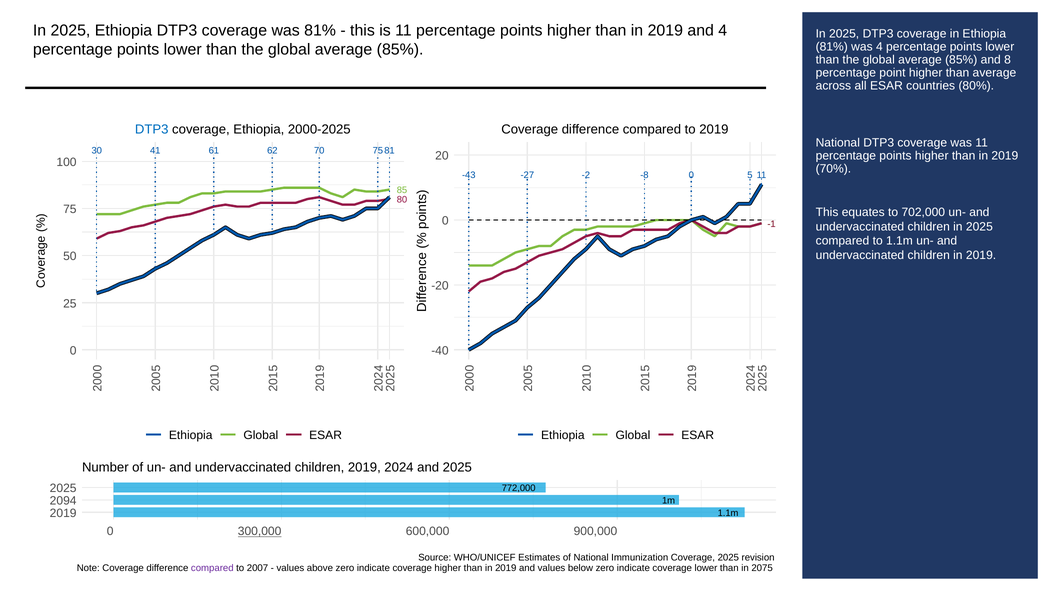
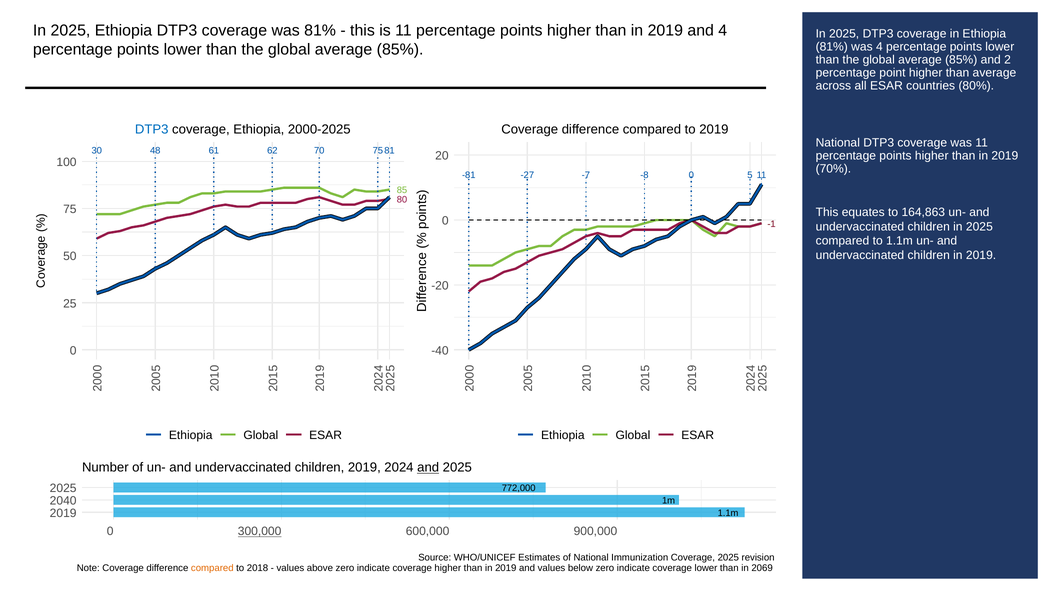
and 8: 8 -> 2 (1008, 60)
41: 41 -> 48 (155, 151)
-43: -43 -> -81 (469, 175)
-2: -2 -> -7 (586, 175)
702,000: 702,000 -> 164,863 (923, 212)
and underline: none -> present (428, 468)
2094: 2094 -> 2040 (63, 501)
compared colour: purple -> orange (212, 568)
2007: 2007 -> 2018 (257, 568)
2075: 2075 -> 2069 (762, 568)
